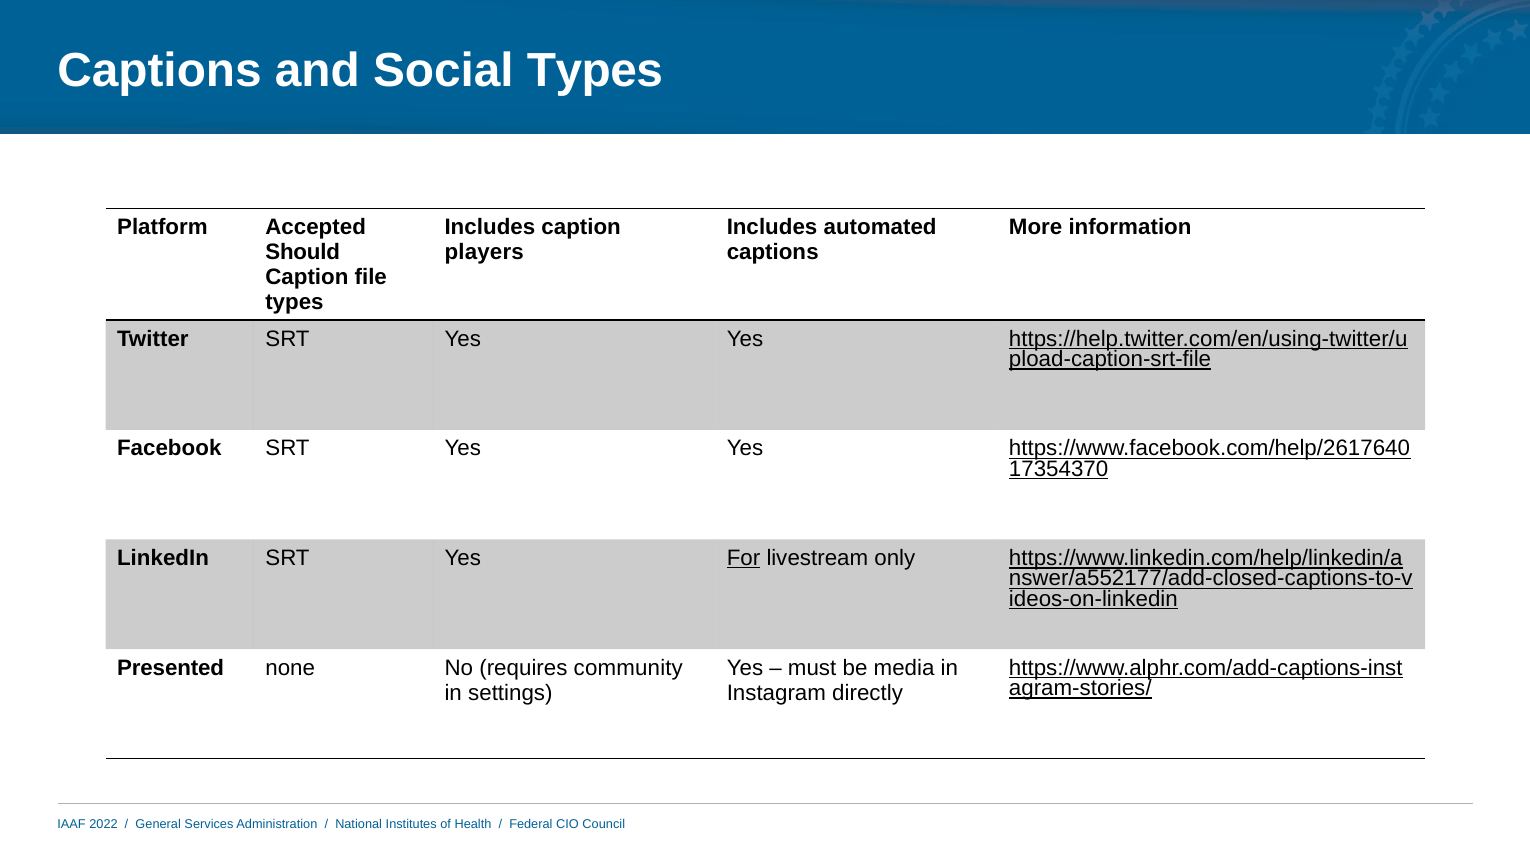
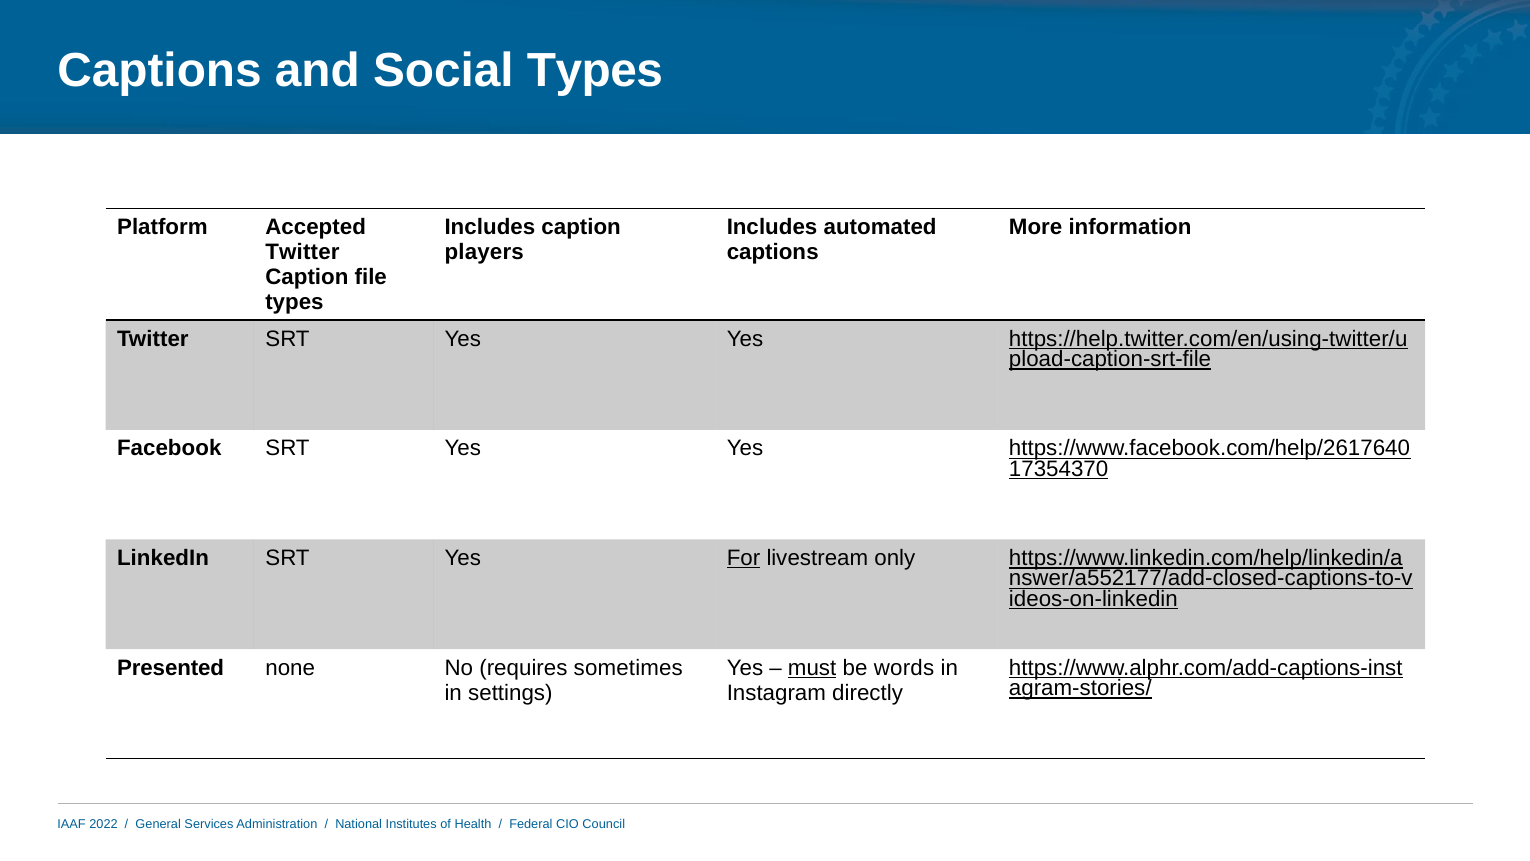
Should: Should -> Twitter (302, 252)
community: community -> sometimes (628, 667)
must underline: none -> present (812, 667)
media: media -> words (904, 667)
